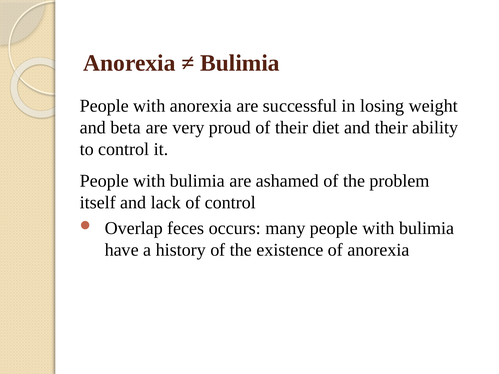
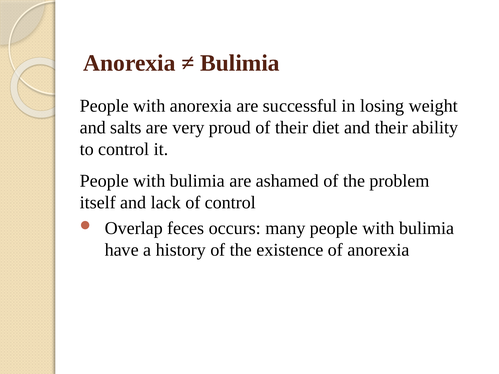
beta: beta -> salts (126, 128)
